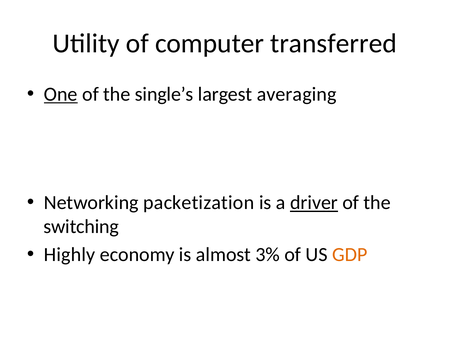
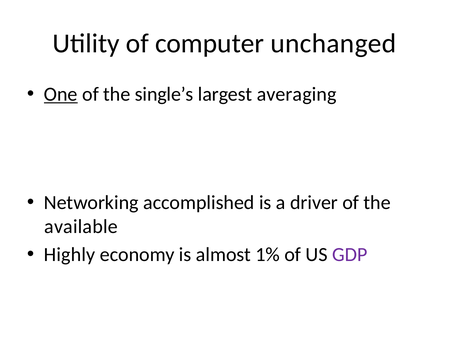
transferred: transferred -> unchanged (333, 44)
packetization: packetization -> accomplished (199, 203)
driver underline: present -> none (314, 203)
switching: switching -> available (81, 227)
3%: 3% -> 1% (268, 255)
GDP colour: orange -> purple (350, 255)
